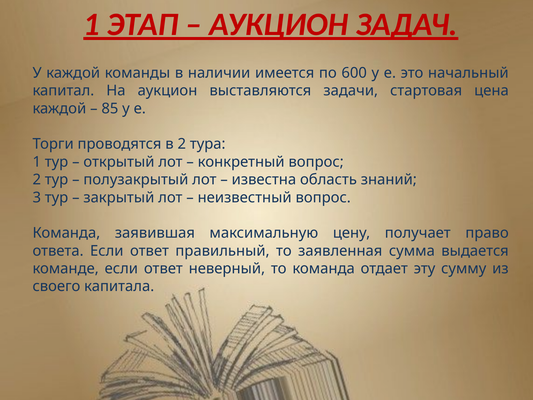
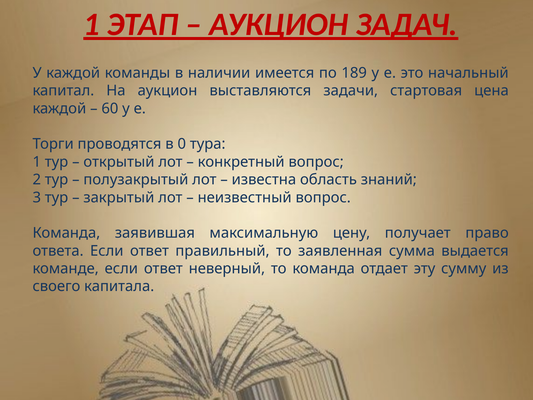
600: 600 -> 189 (354, 73)
85: 85 -> 60 (110, 108)
в 2: 2 -> 0 (182, 144)
